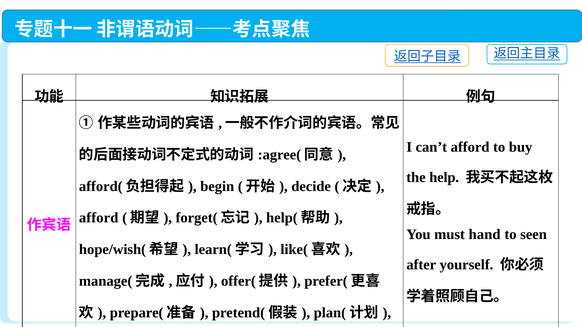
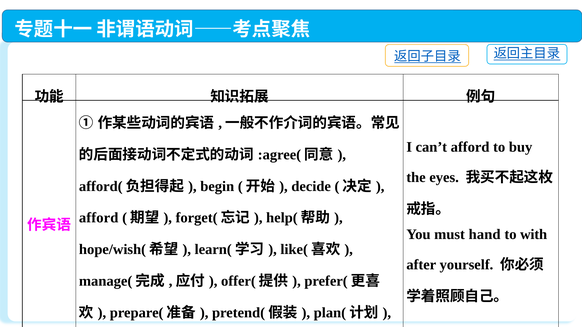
help: help -> eyes (444, 178)
seen: seen -> with (534, 235)
